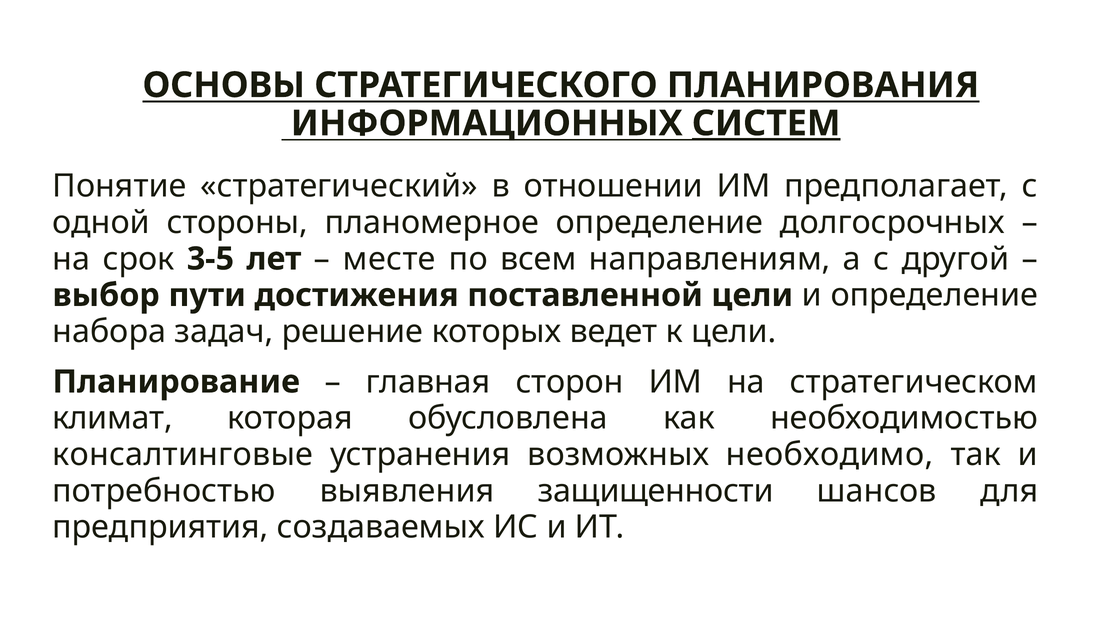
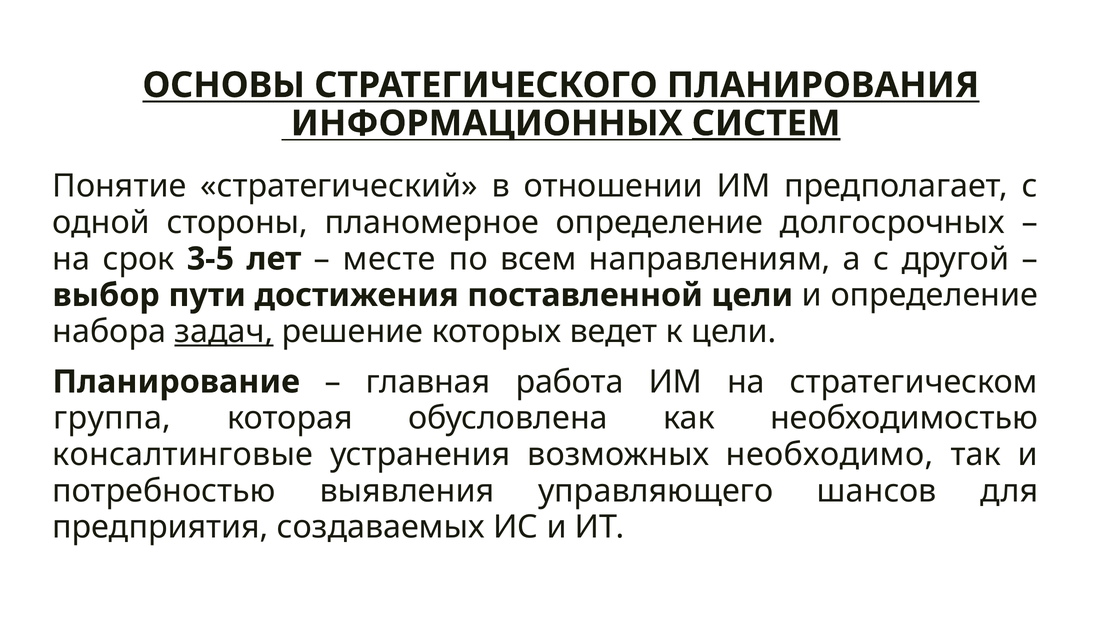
задач underline: none -> present (224, 332)
сторон: сторон -> работа (570, 382)
климат: климат -> группа (112, 418)
защищенности: защищенности -> управляющего (656, 491)
